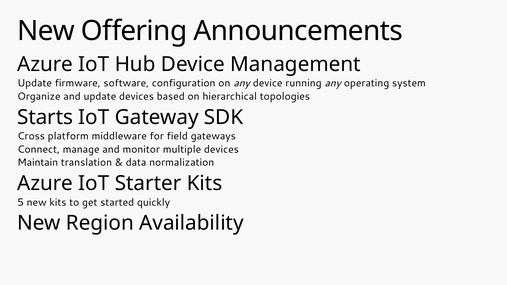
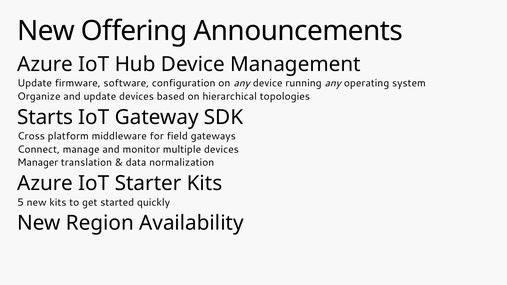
Maintain: Maintain -> Manager (38, 163)
